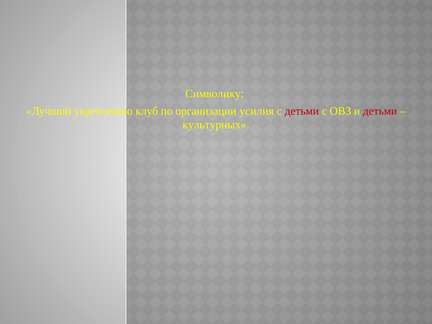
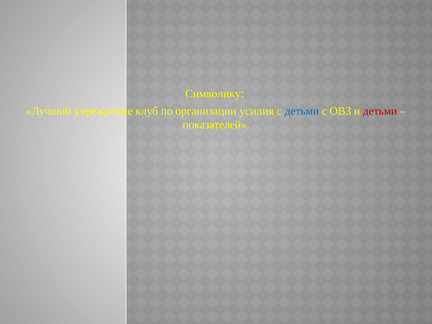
укреплению: укреплению -> учреждение (103, 111)
детьми colour: red -> blue (302, 111)
культурных: культурных -> показателей (216, 125)
